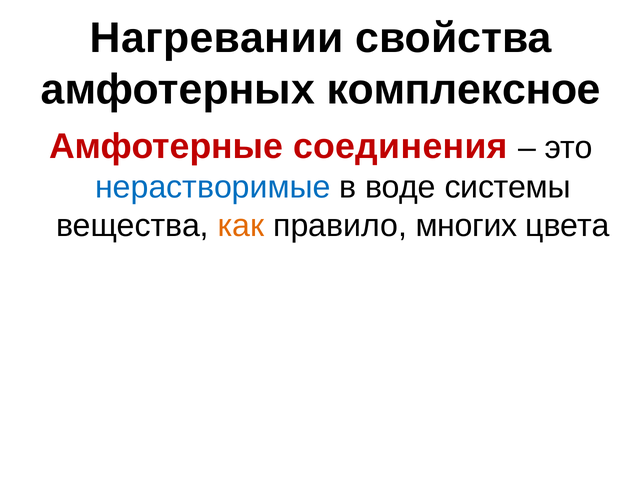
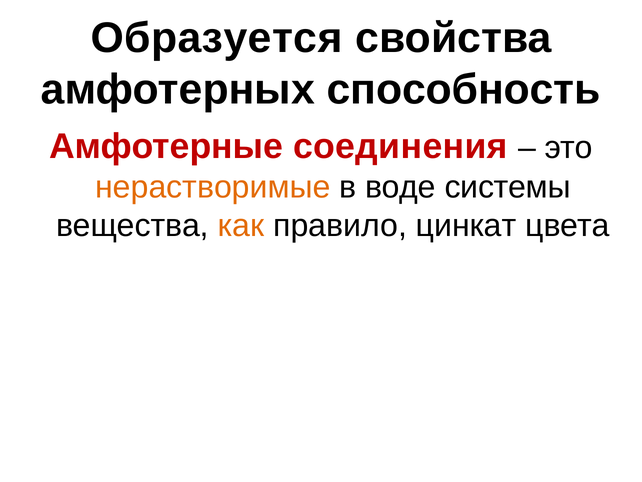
Нагревании: Нагревании -> Образуется (217, 38)
комплексное: комплексное -> способность (464, 89)
нерастворимые colour: blue -> orange (213, 187)
многих: многих -> цинкат (466, 225)
